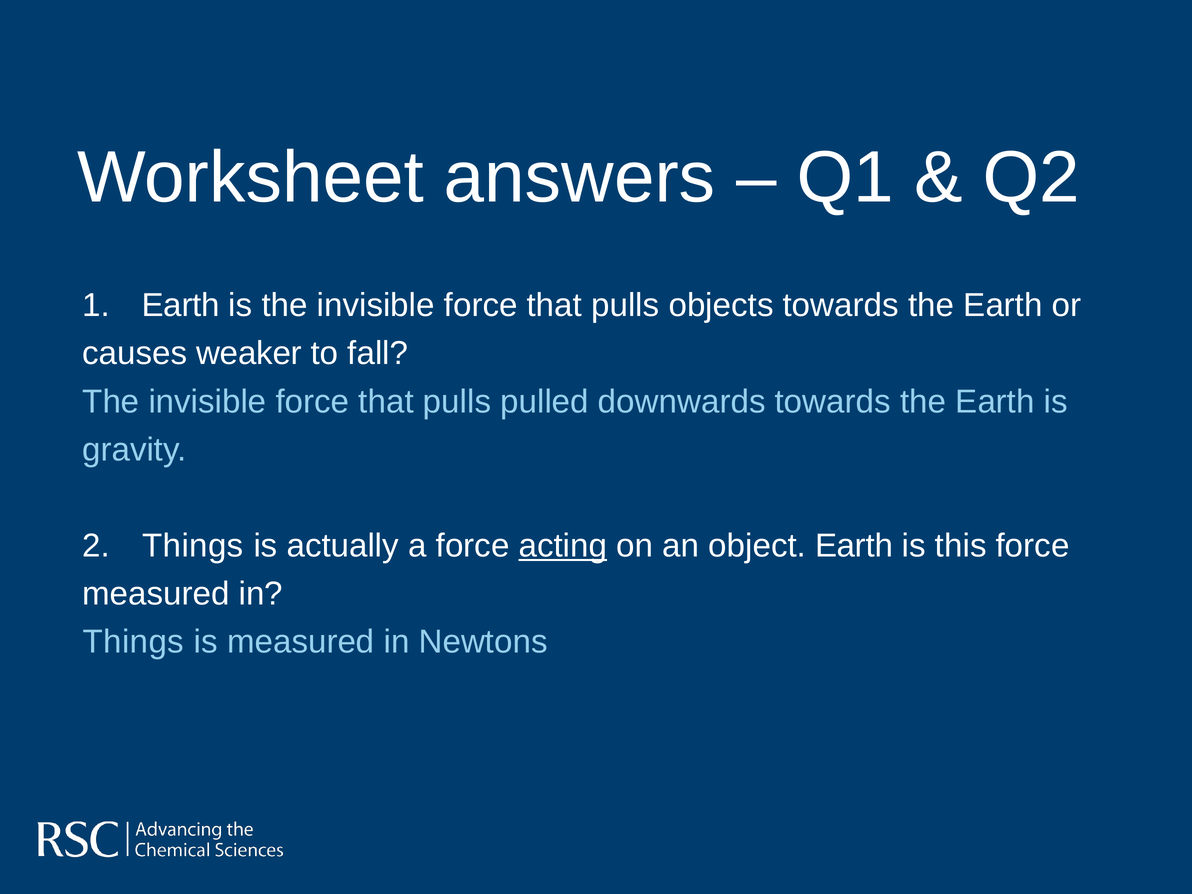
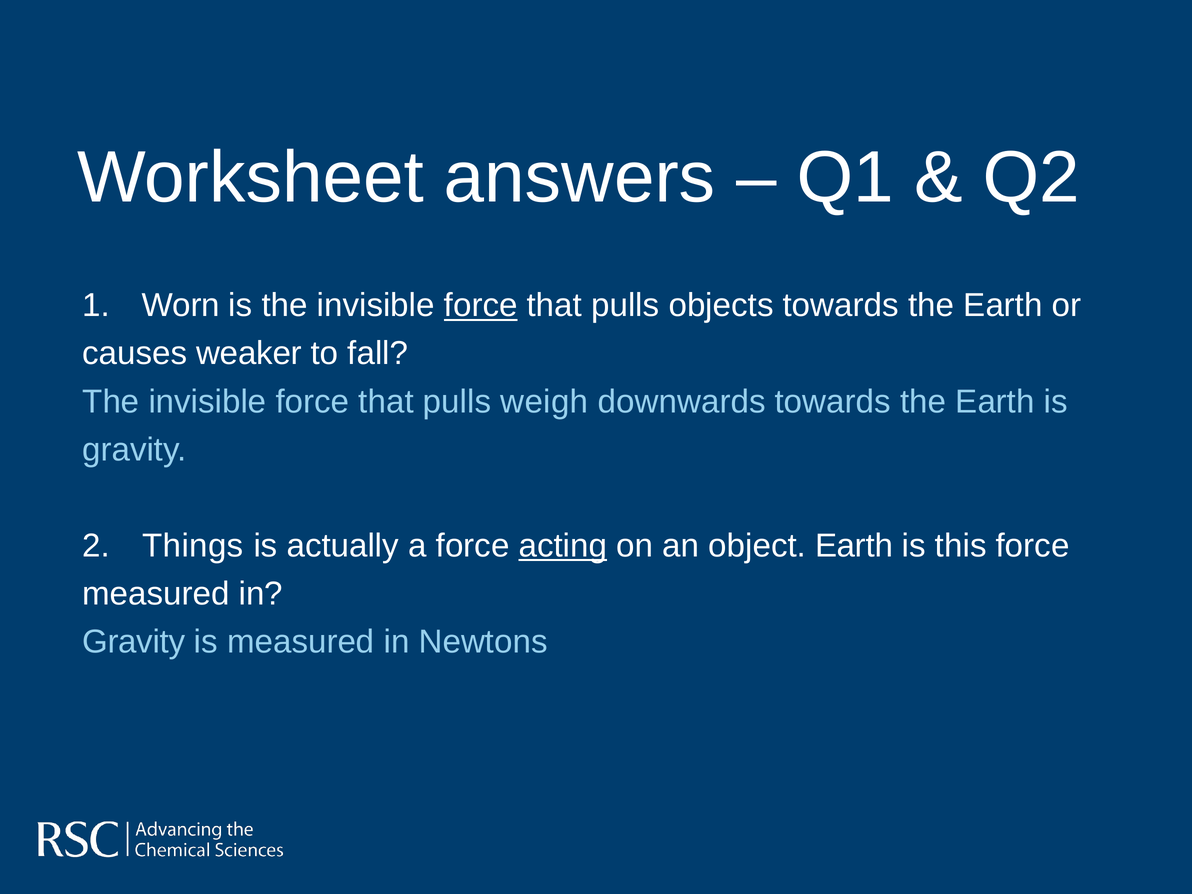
Earth: Earth -> Worn (181, 306)
force underline: none -> present (481, 306)
pulled: pulled -> weigh (544, 402)
Things: Things -> Gravity (134, 642)
